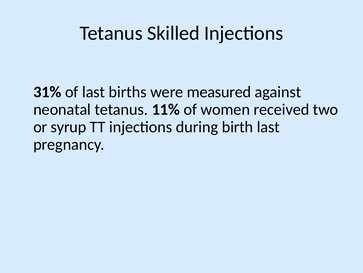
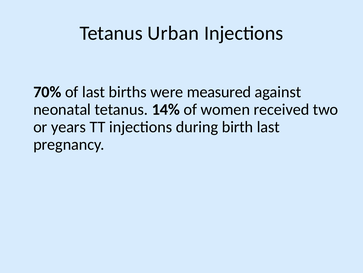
Skilled: Skilled -> Urban (173, 33)
31%: 31% -> 70% (47, 92)
11%: 11% -> 14% (166, 109)
syrup: syrup -> years (68, 127)
